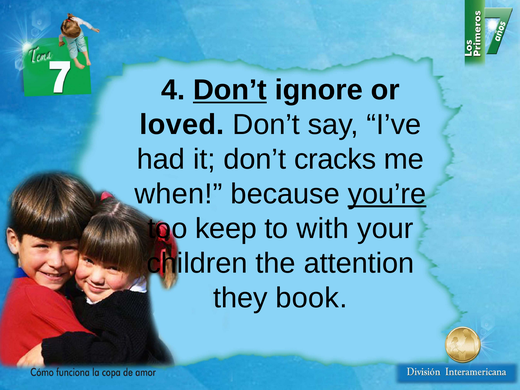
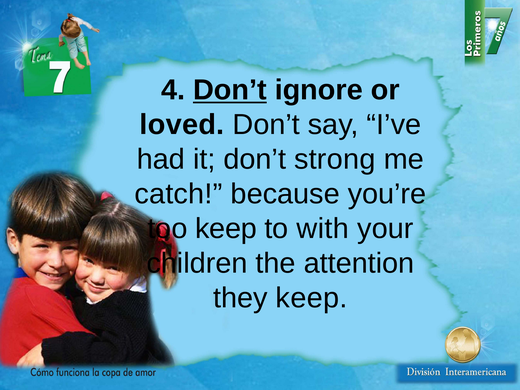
cracks: cracks -> strong (335, 159)
when: when -> catch (178, 194)
you’re underline: present -> none (387, 194)
they book: book -> keep (312, 298)
